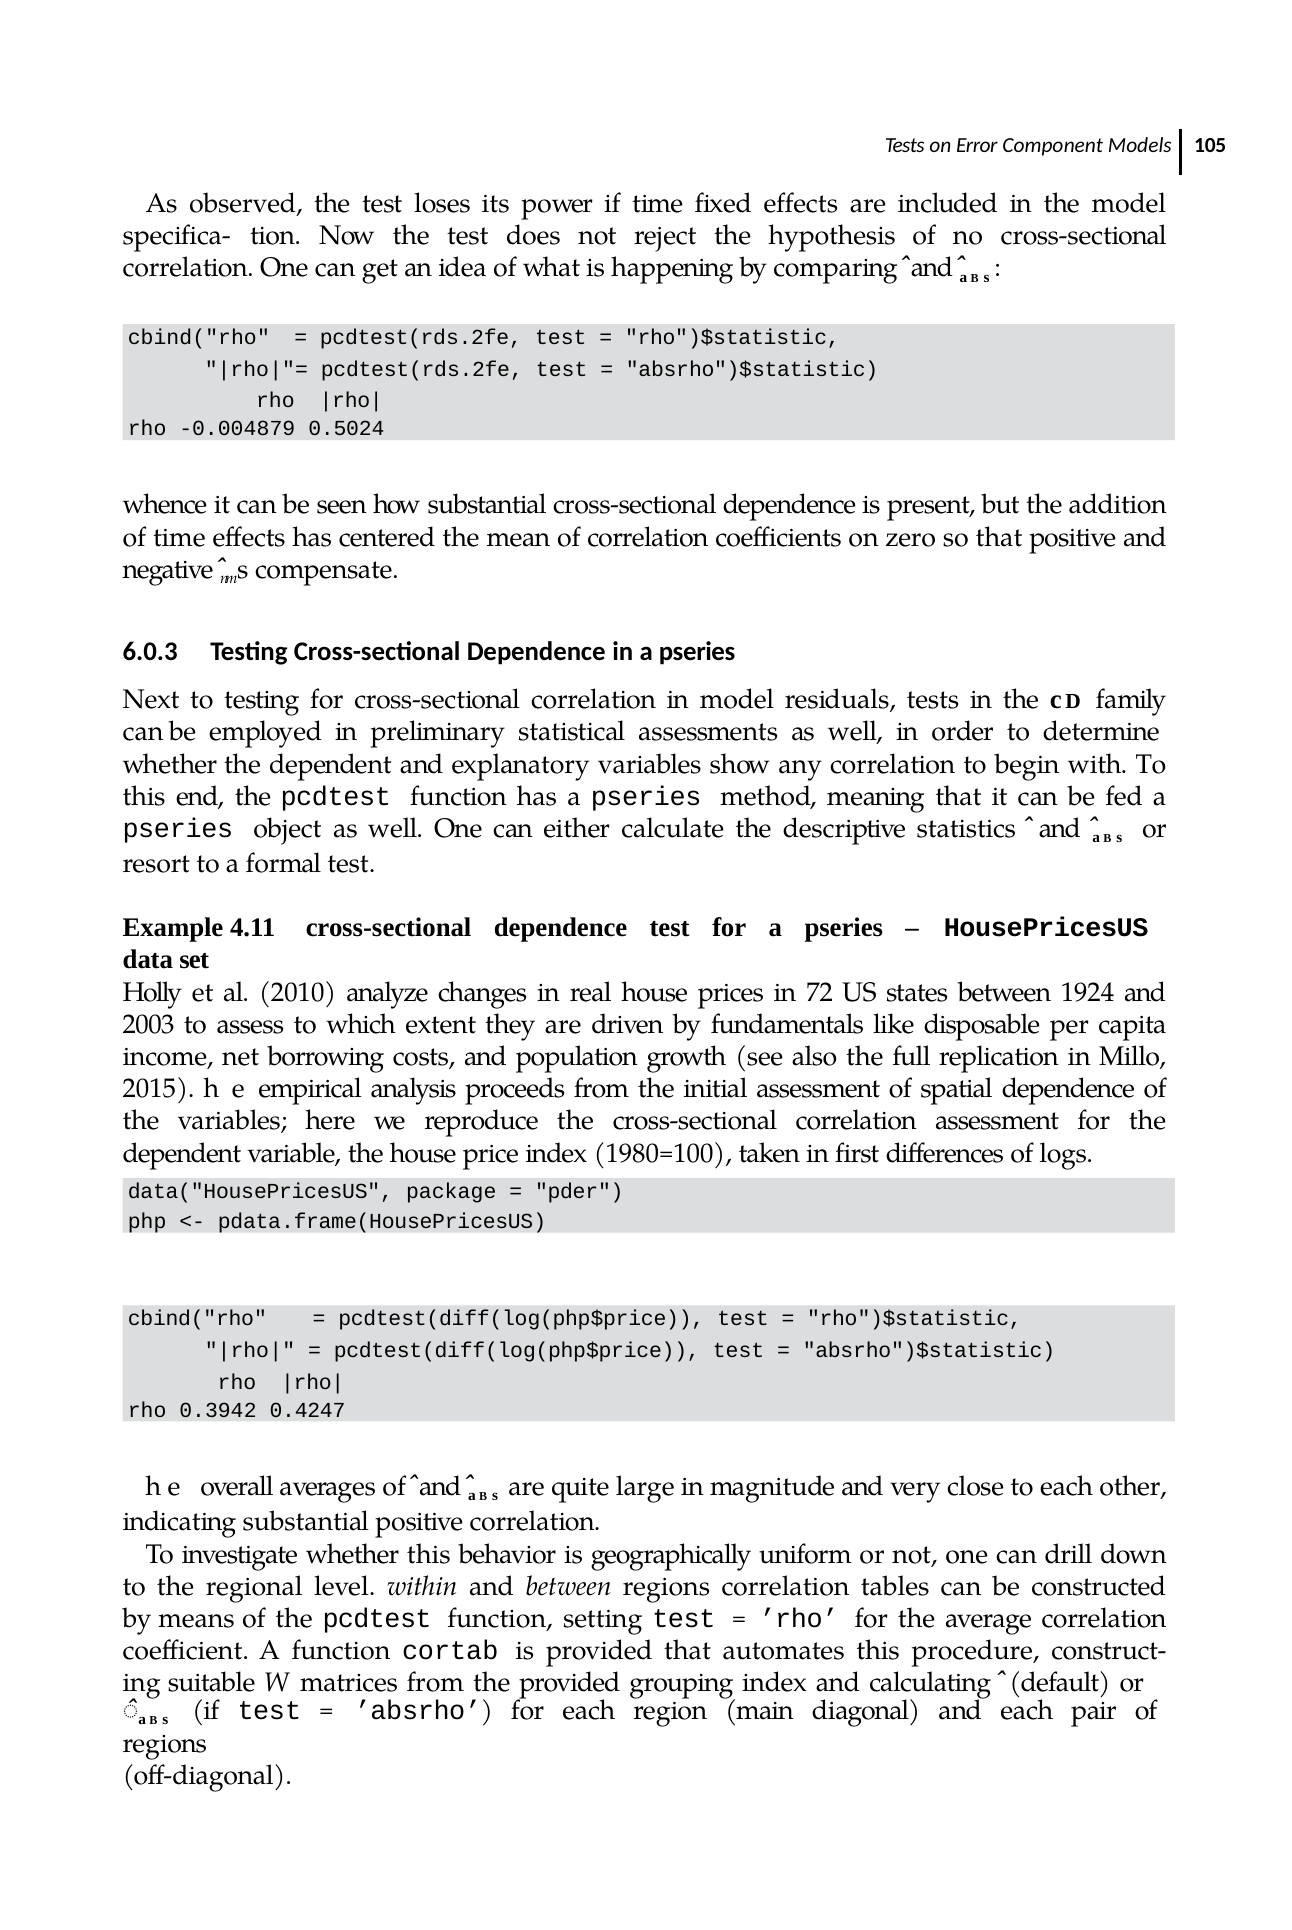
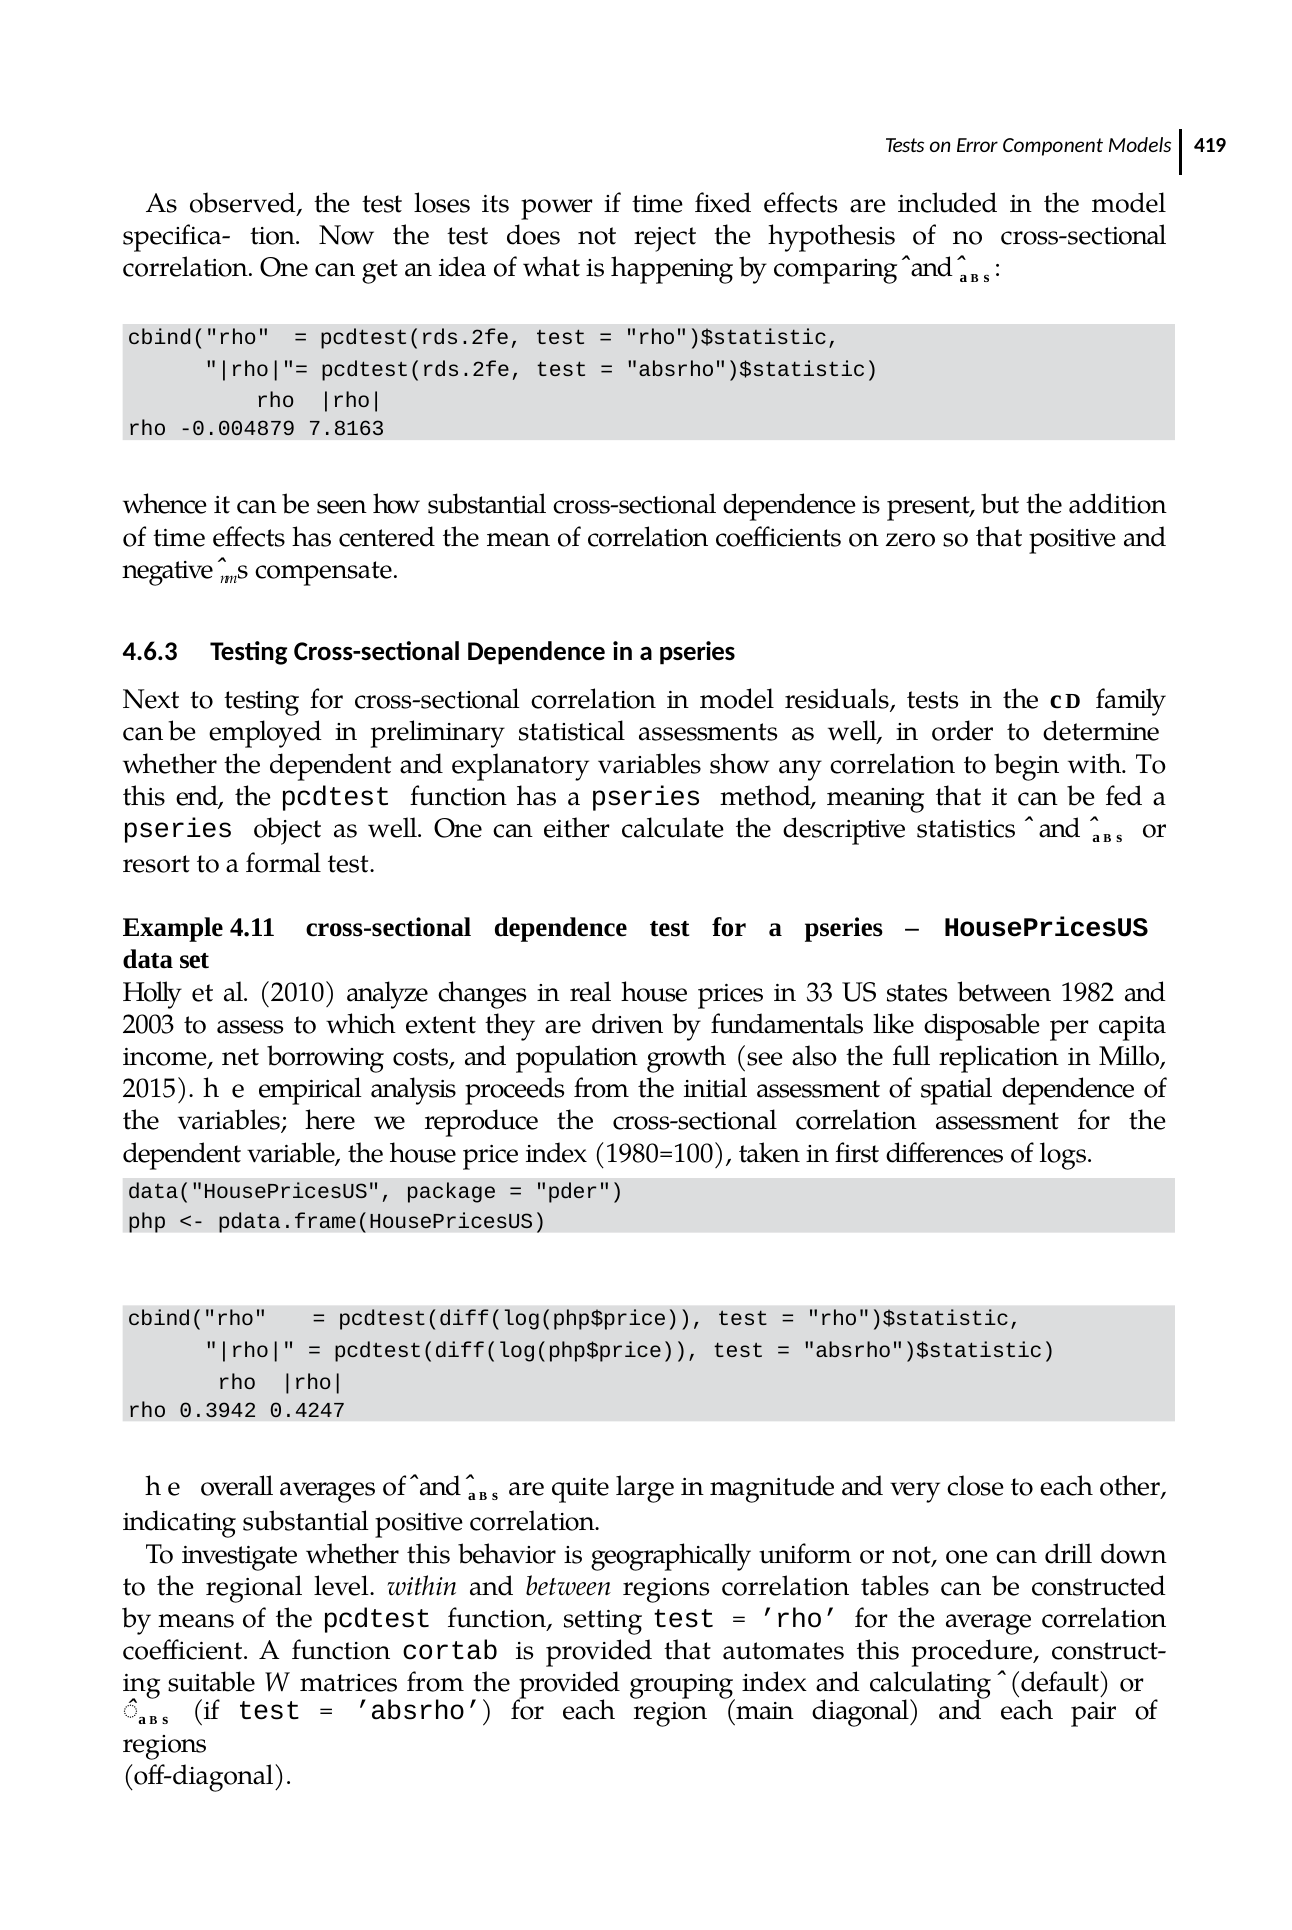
105: 105 -> 419 (1210, 145)
0.5024: 0.5024 -> 7.8163 (346, 429)
6.0.3: 6.0.3 -> 4.6.3 (150, 652)
72: 72 -> 33 (820, 992)
1924: 1924 -> 1982 (1087, 992)
